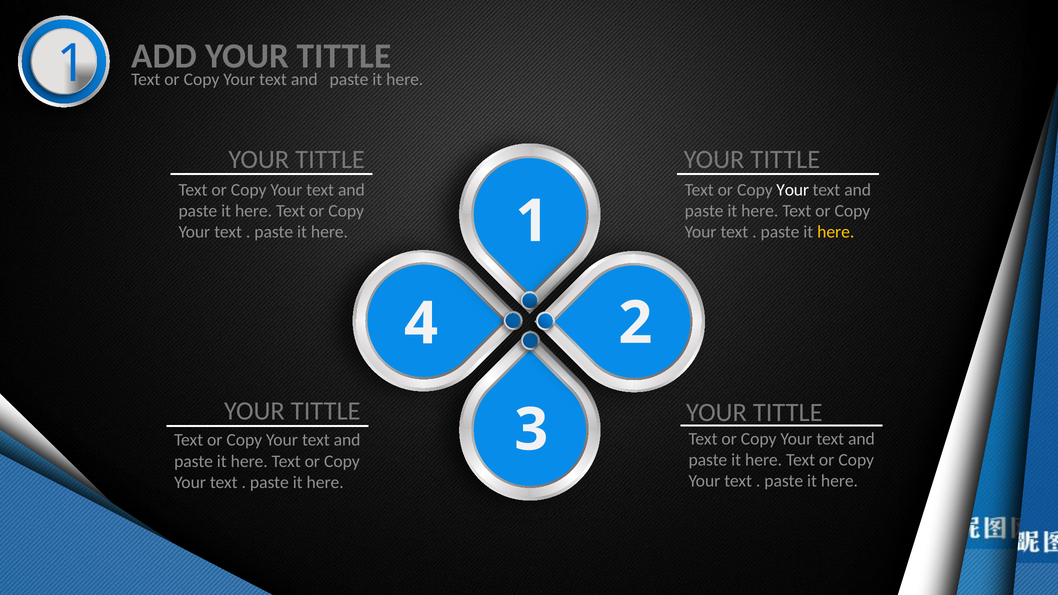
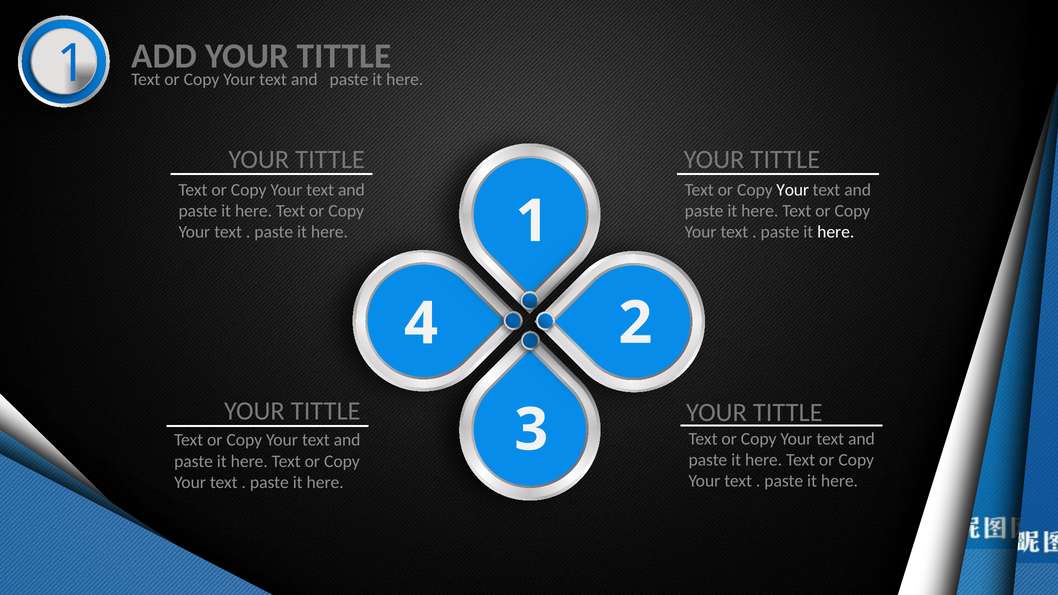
here colour: yellow -> white (836, 232)
